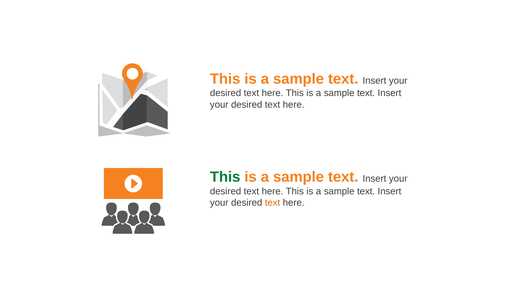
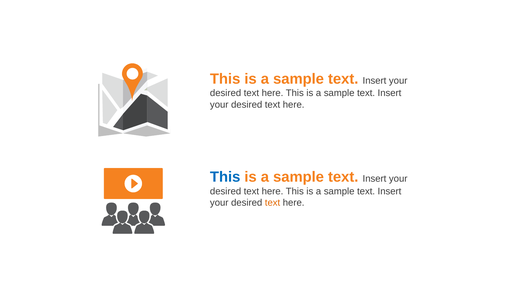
This colour: green -> blue (225, 177)
